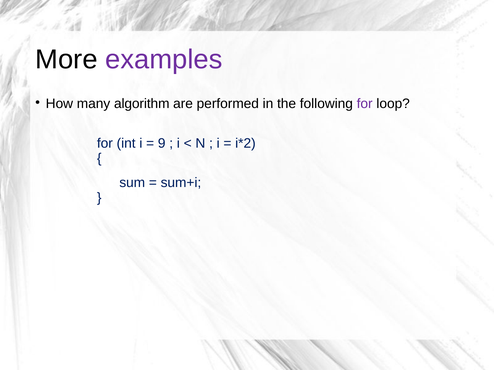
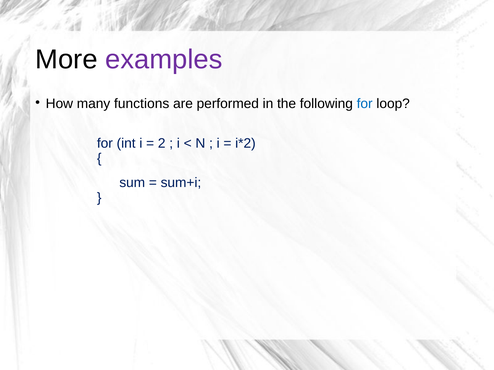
algorithm: algorithm -> functions (142, 104)
for colour: purple -> blue (365, 104)
9: 9 -> 2 (162, 143)
